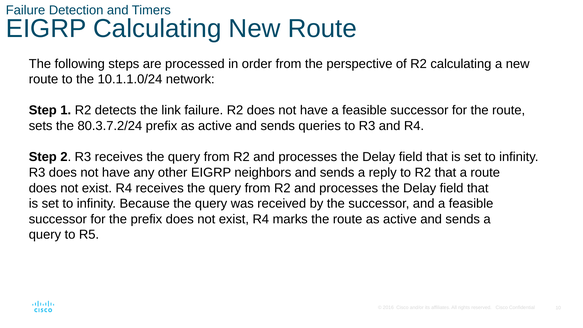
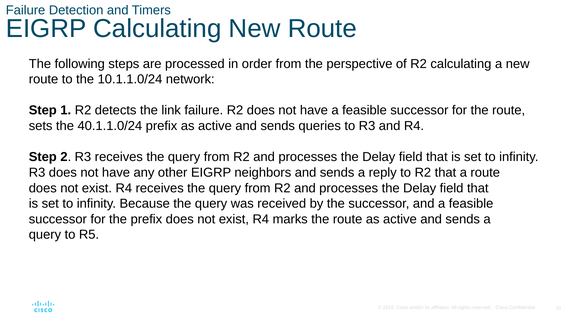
80.3.7.2/24: 80.3.7.2/24 -> 40.1.1.0/24 (110, 126)
